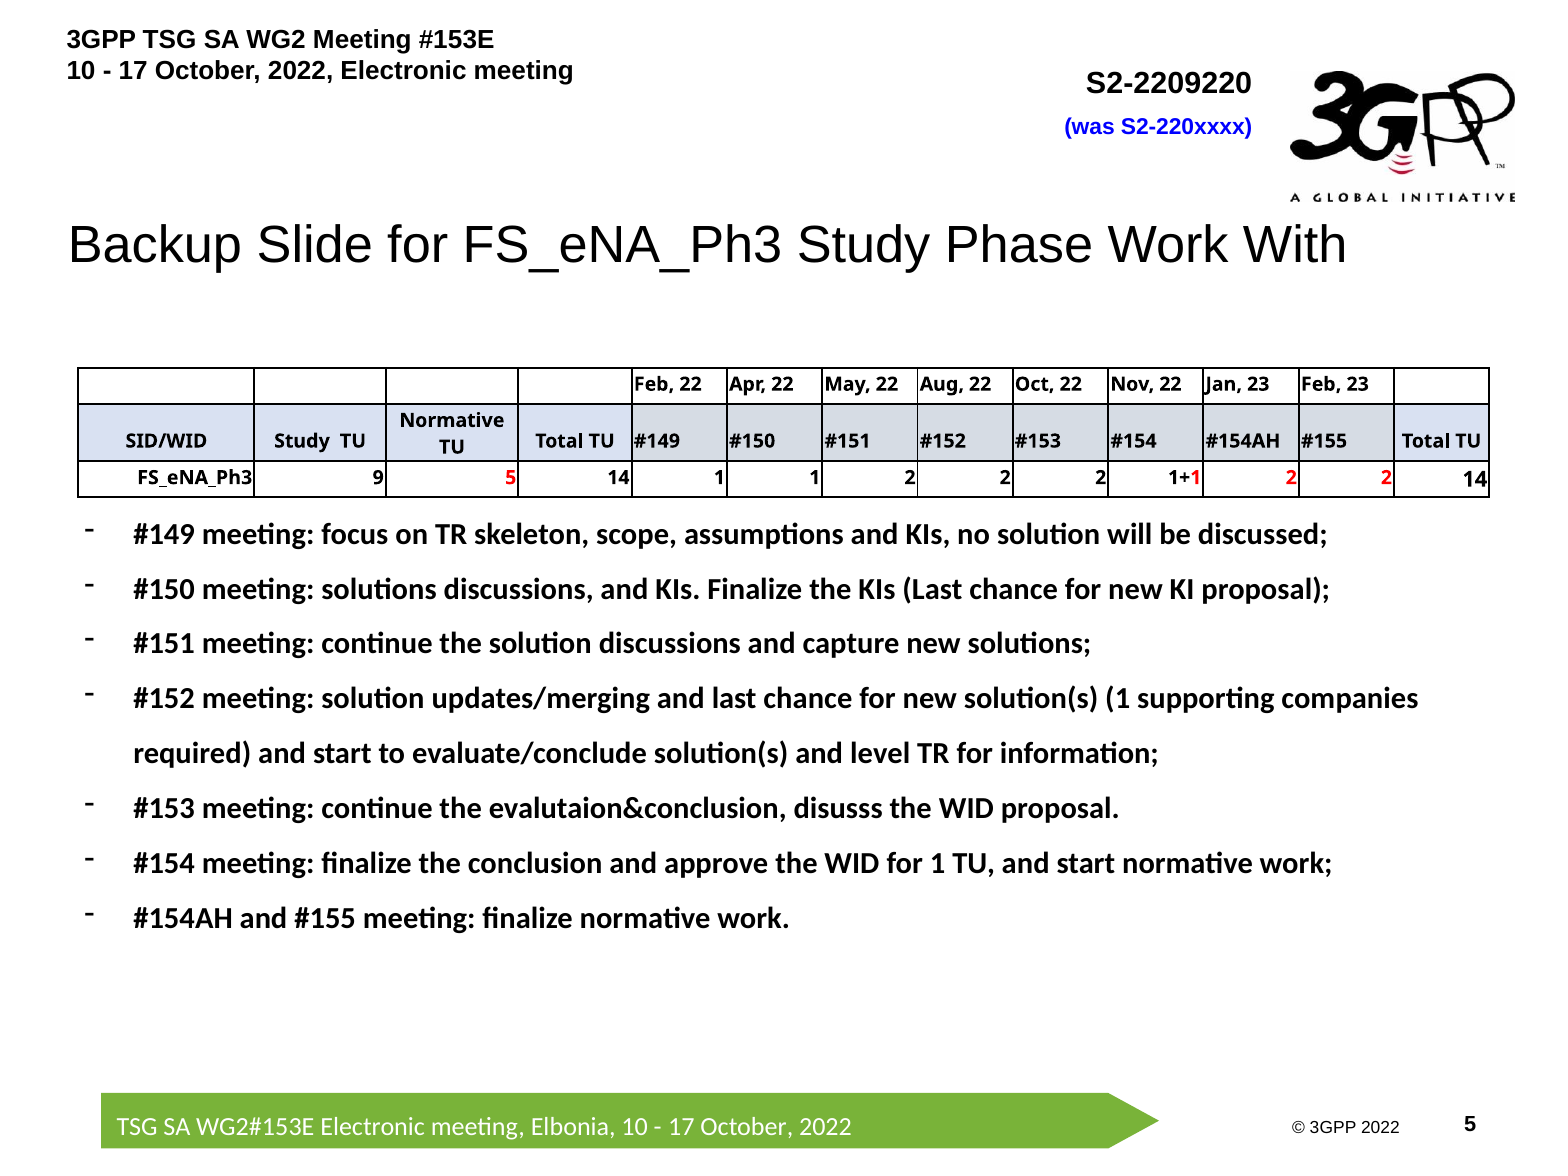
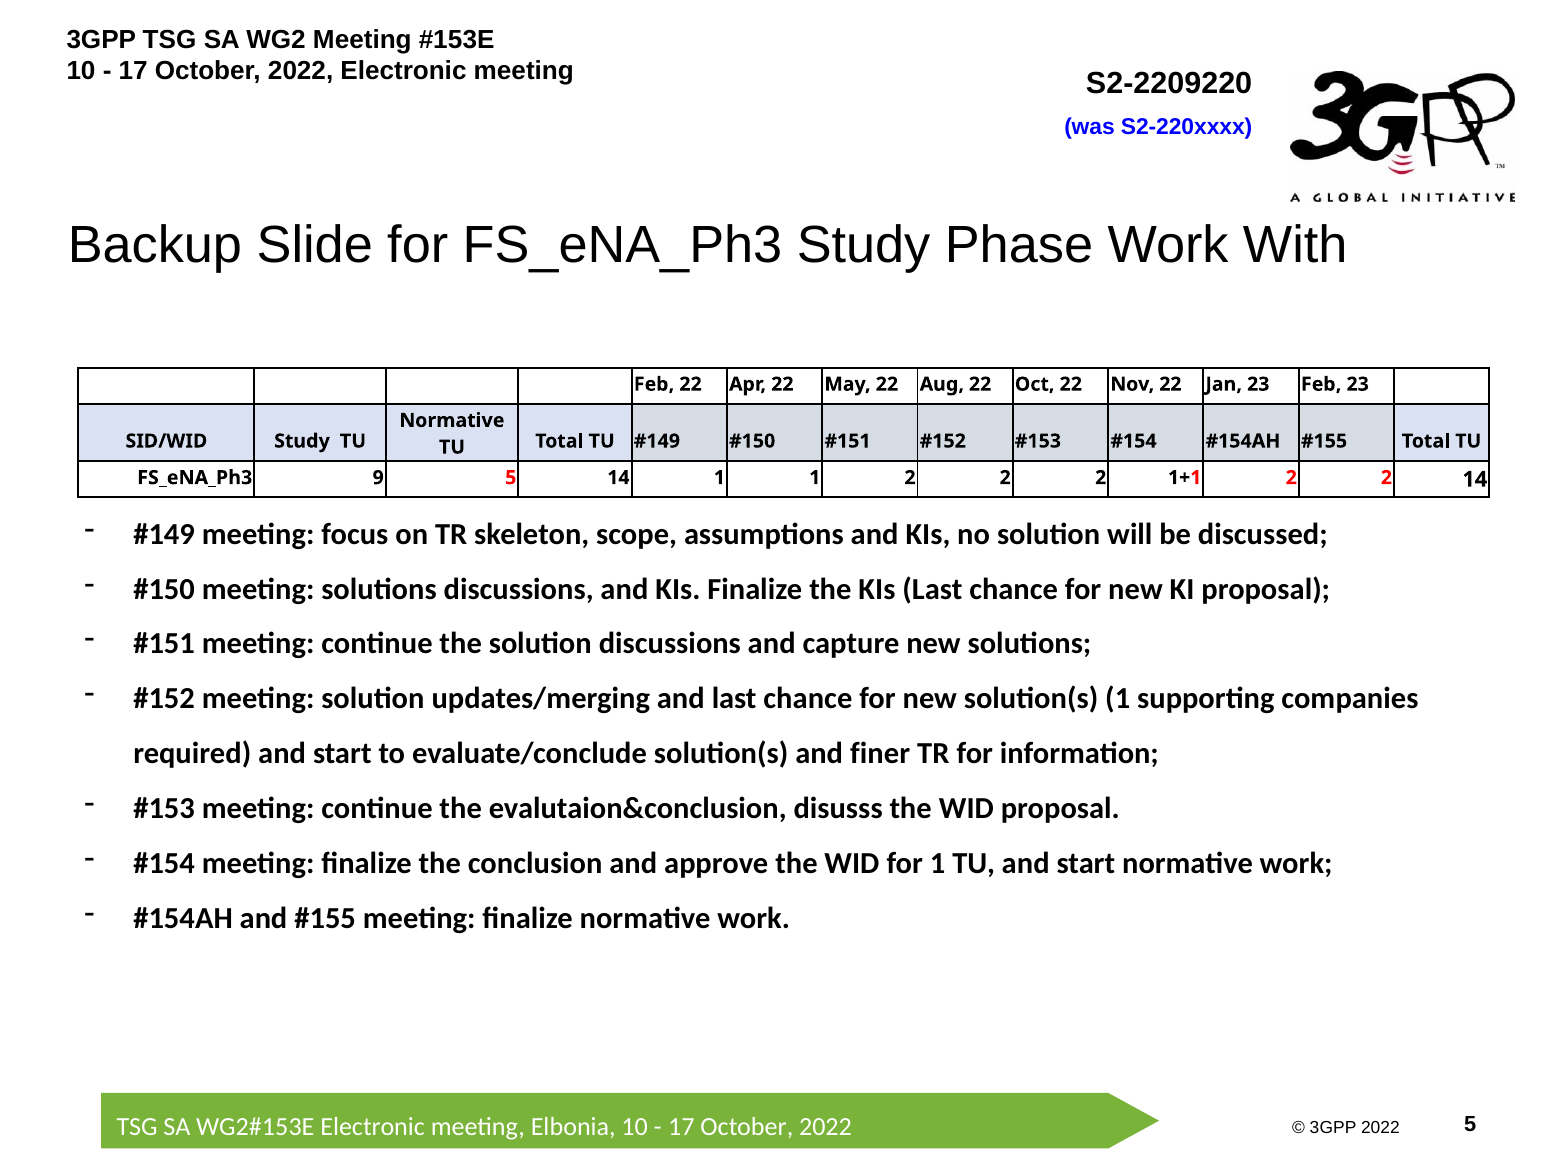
level: level -> finer (880, 754)
